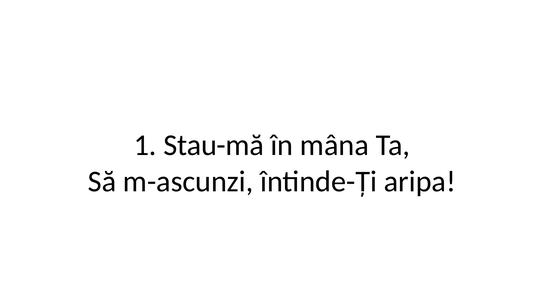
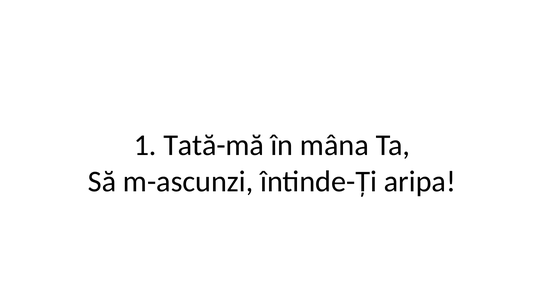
Stau-mă: Stau-mă -> Tată-mă (214, 145)
